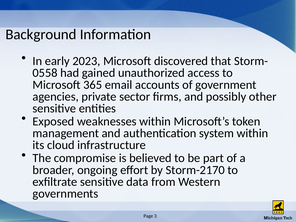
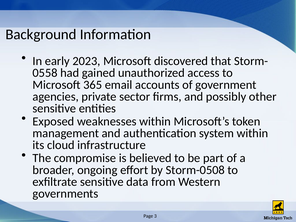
Storm-2170: Storm-2170 -> Storm-0508 (195, 170)
